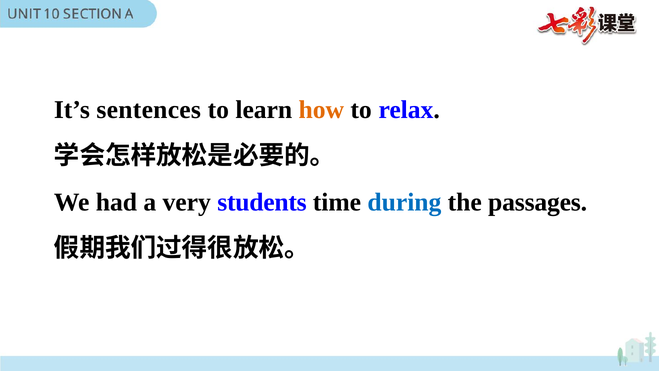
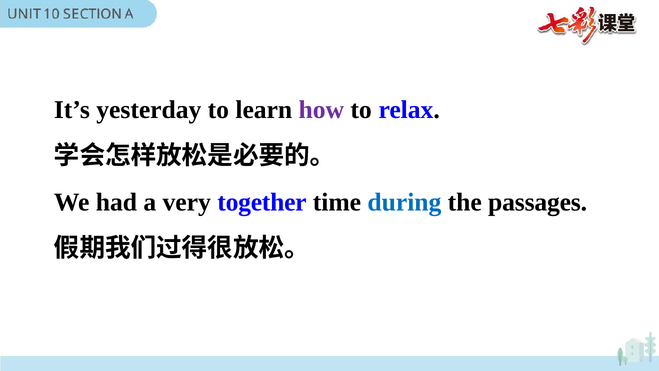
sentences: sentences -> yesterday (149, 110)
how colour: orange -> purple (321, 110)
students: students -> together (262, 202)
